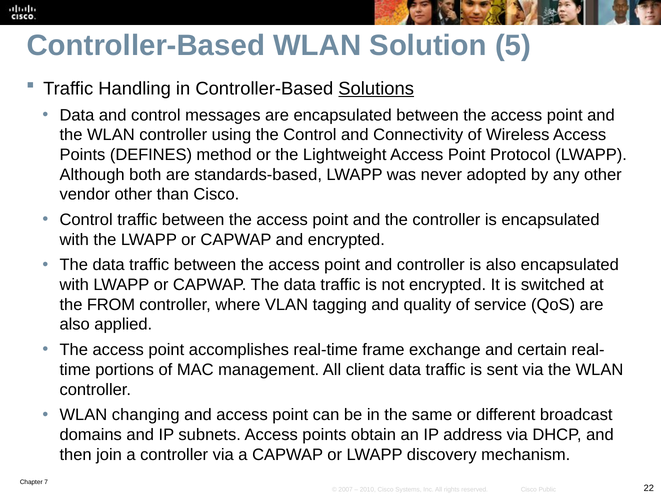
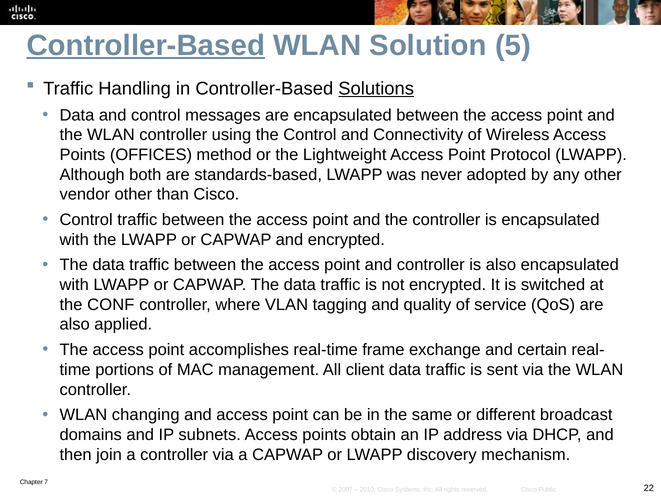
Controller-Based underline: none -> present (146, 45)
DEFINES: DEFINES -> OFFICES (151, 155)
FROM: FROM -> CONF (111, 305)
